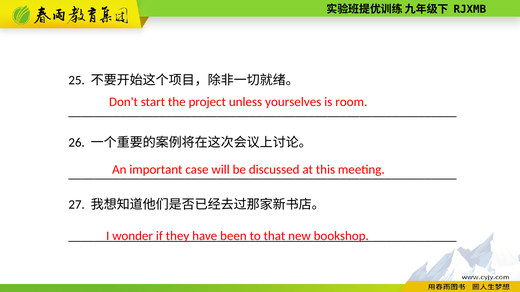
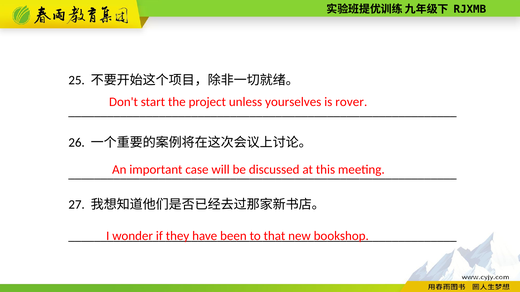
room: room -> rover (351, 102)
